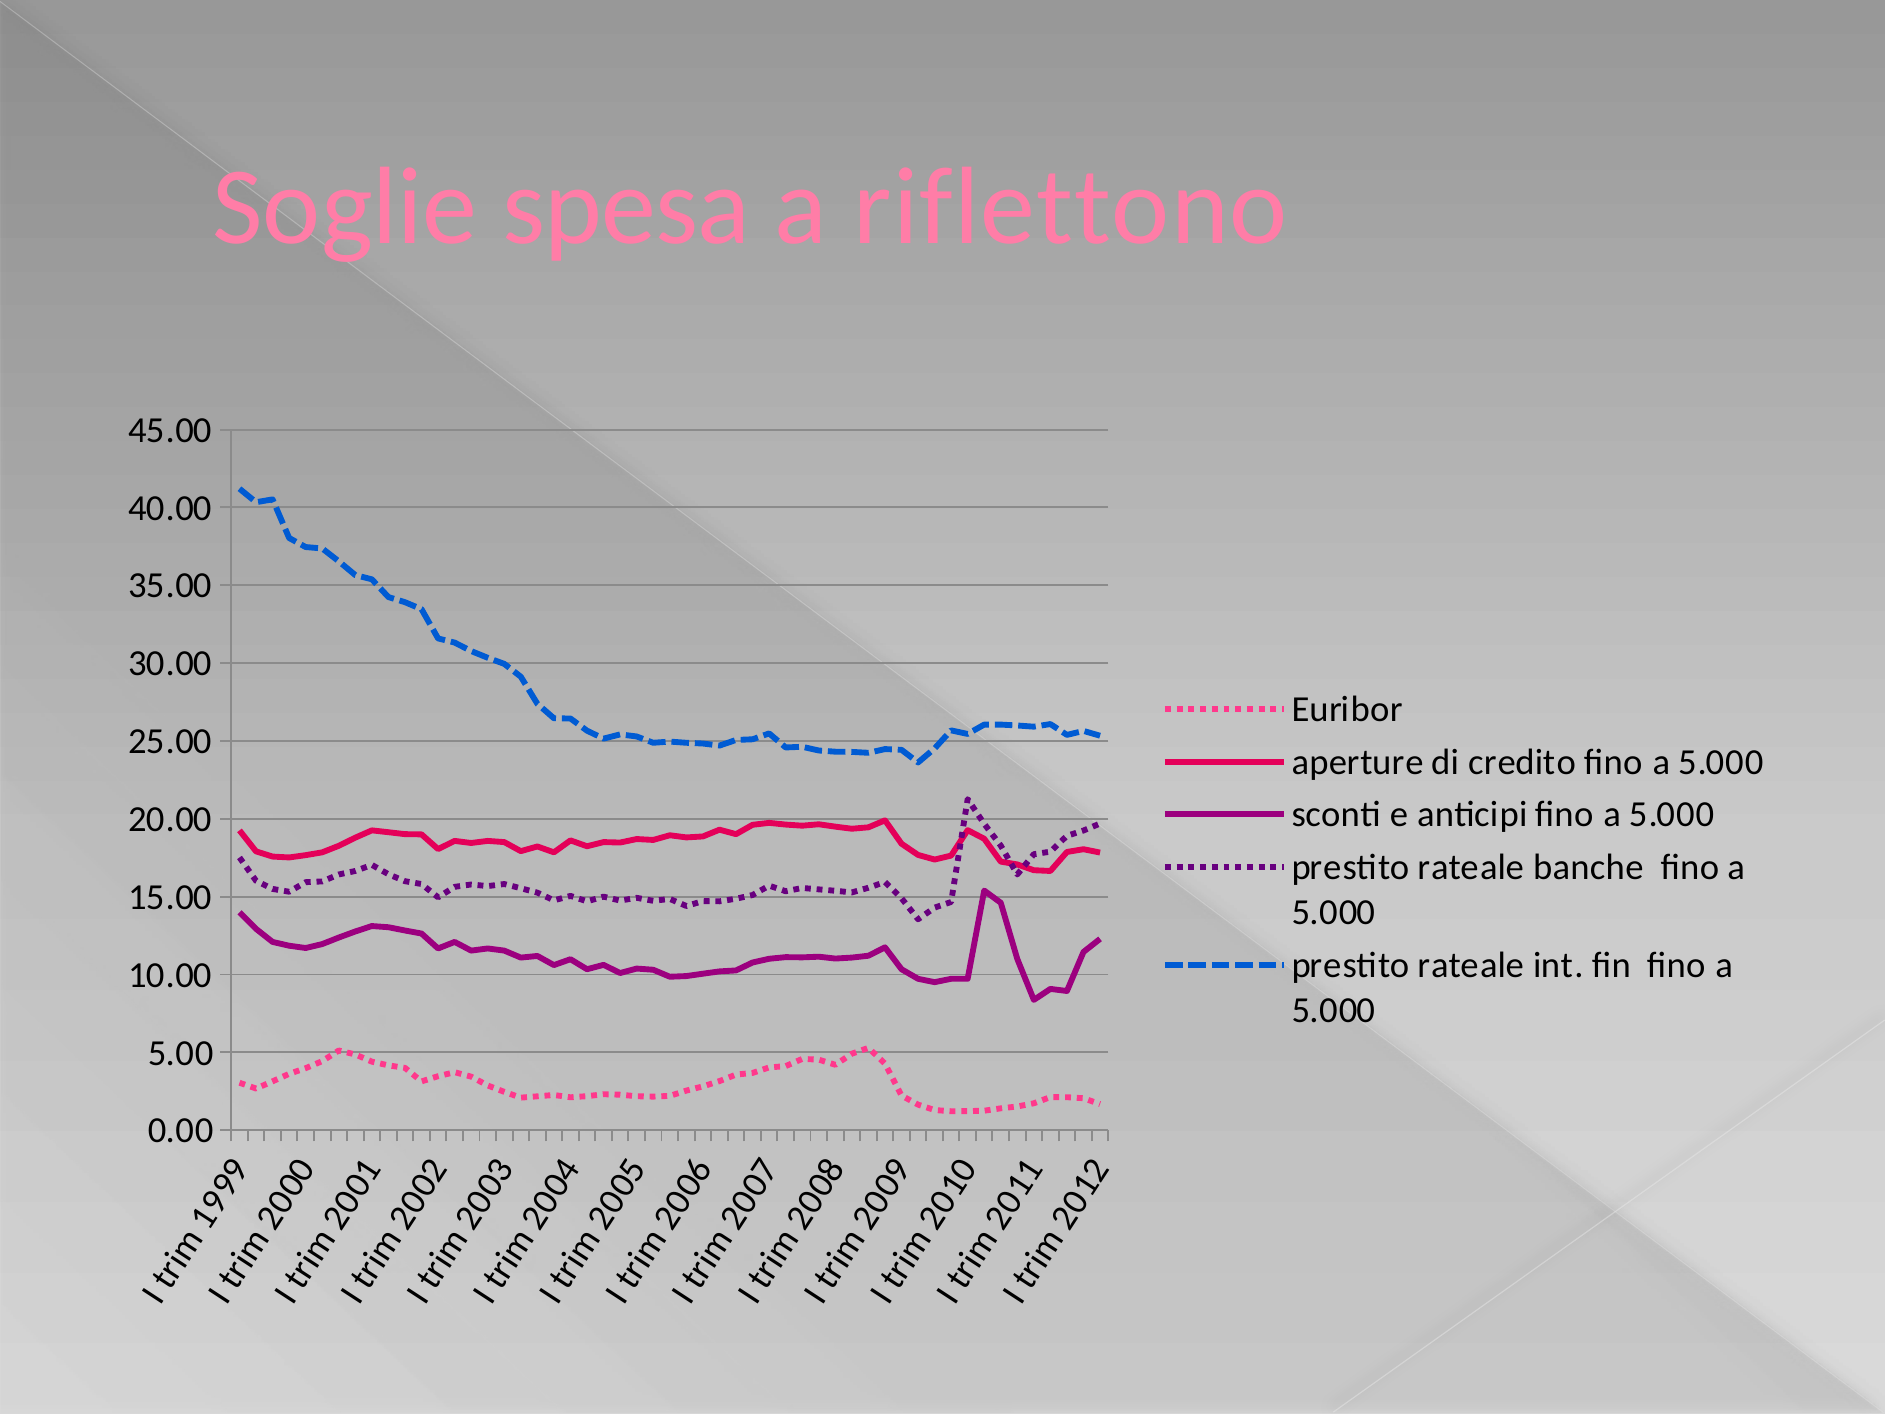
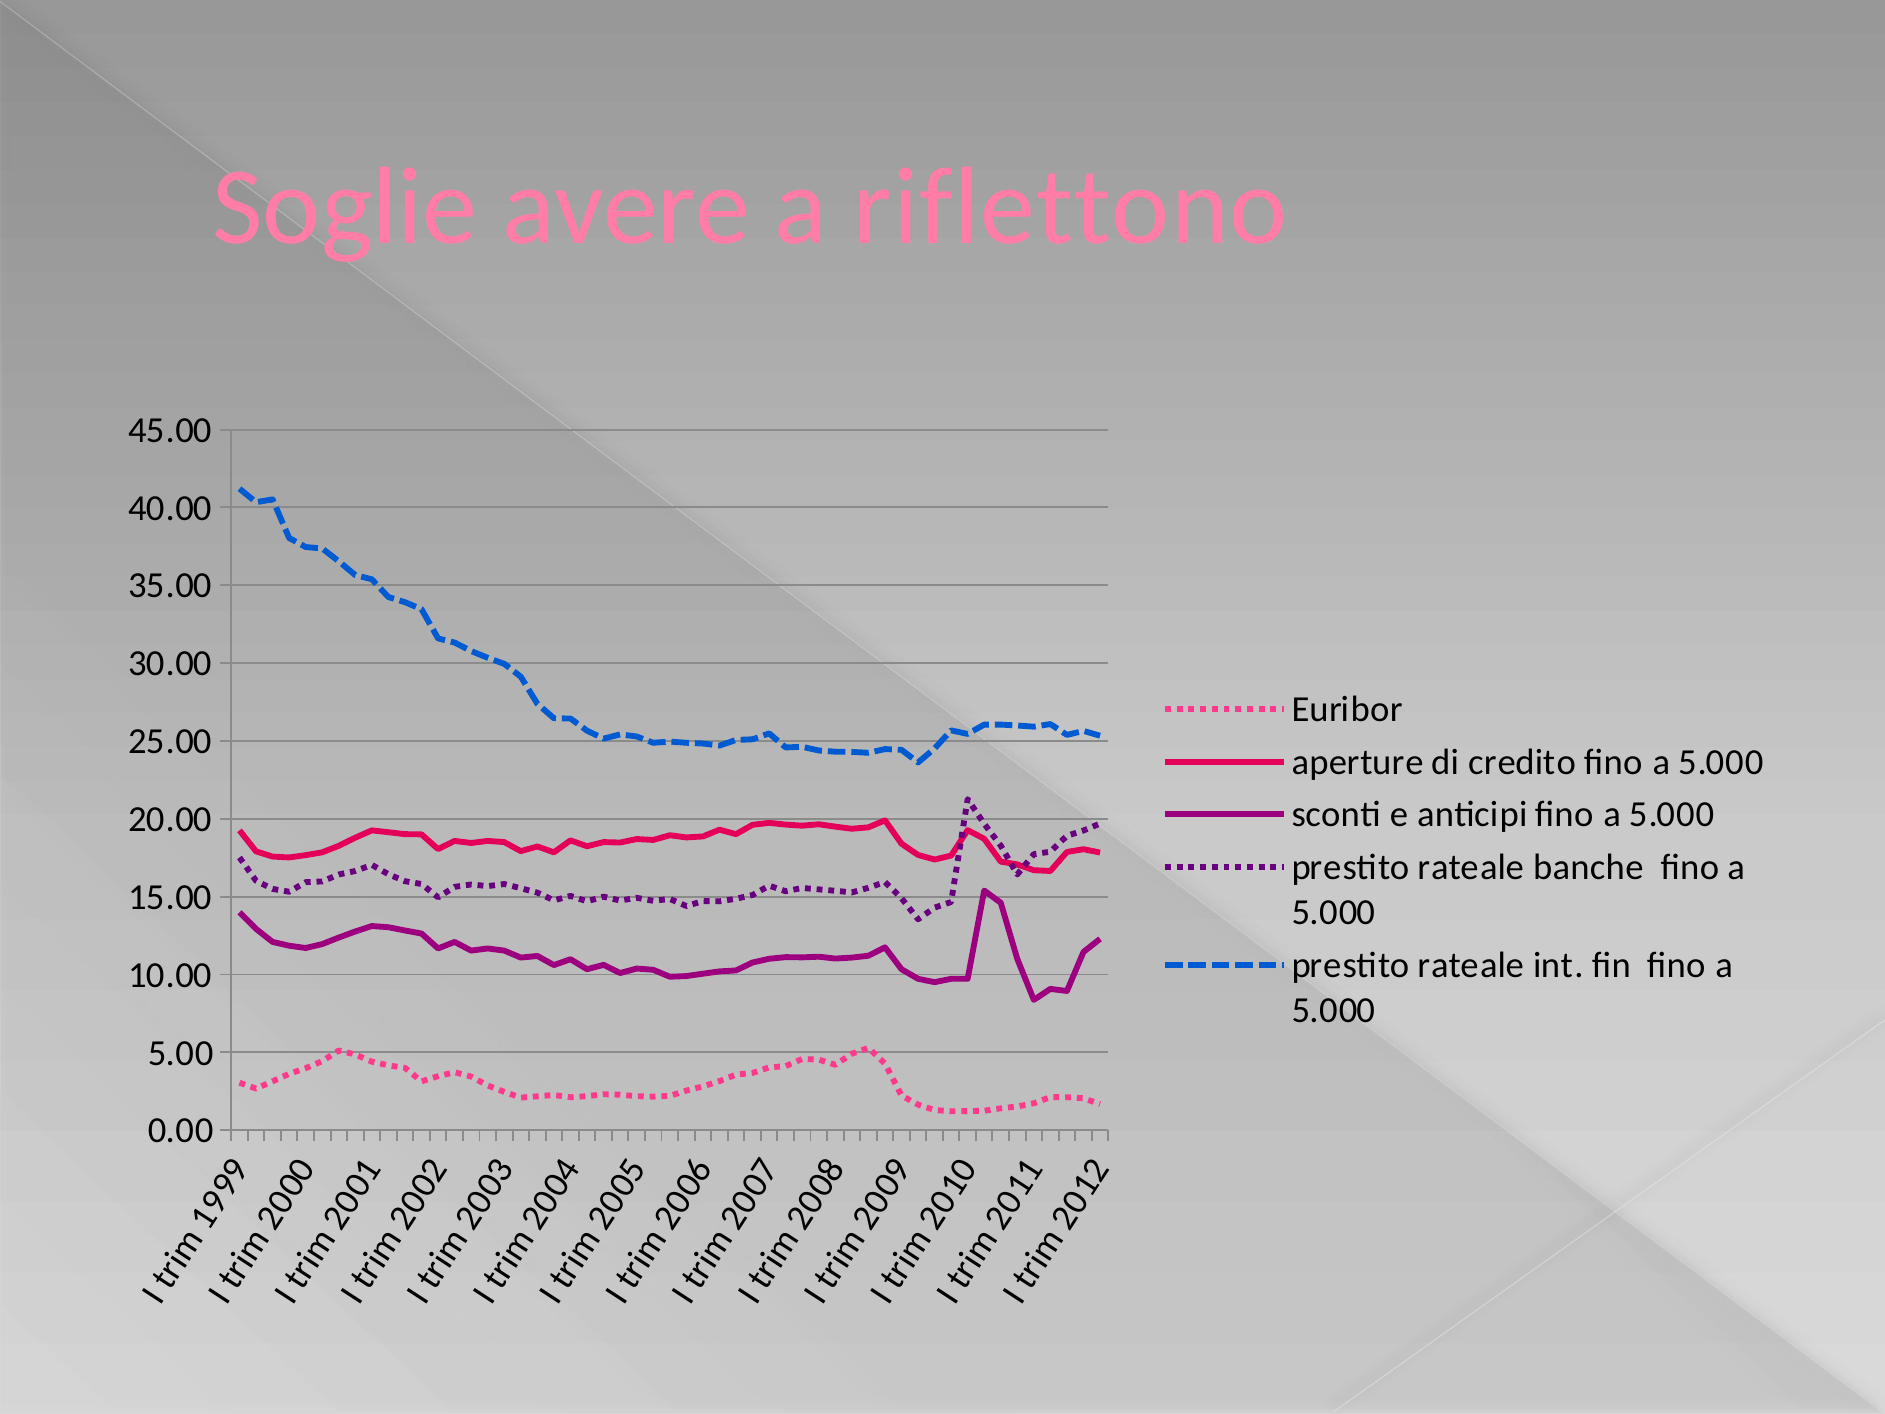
spesa: spesa -> avere (627, 207)
